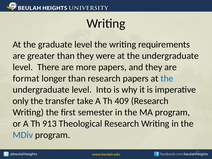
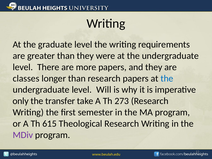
format: format -> classes (26, 78)
Into: Into -> Will (104, 90)
409: 409 -> 273 (122, 101)
913: 913 -> 615 (50, 124)
MDiv colour: blue -> purple (23, 135)
